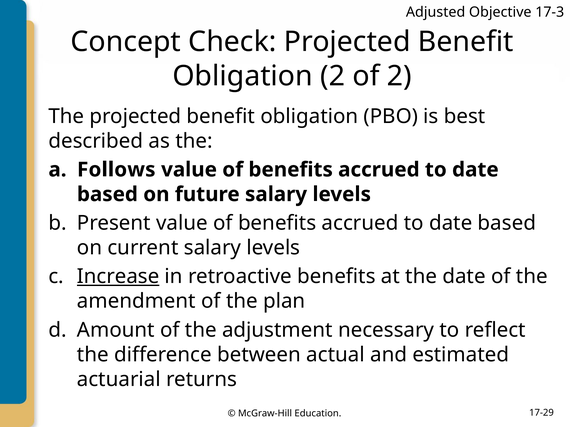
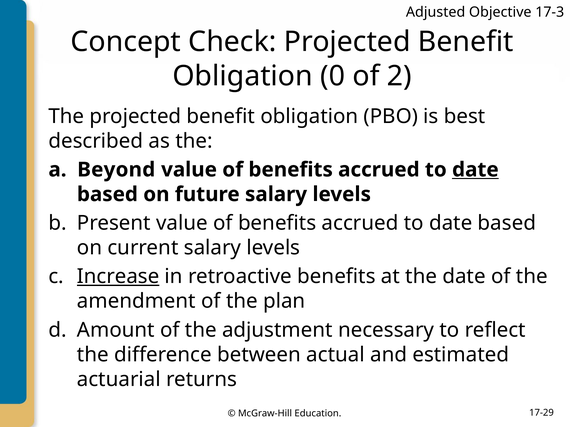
Obligation 2: 2 -> 0 (333, 76)
Follows: Follows -> Beyond (116, 170)
date underline: none -> present (475, 170)
